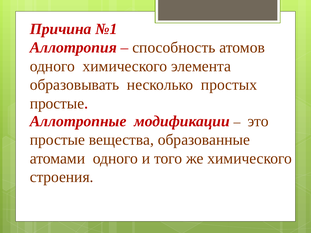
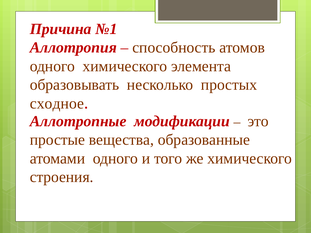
простые: простые -> сходное (57, 104)
